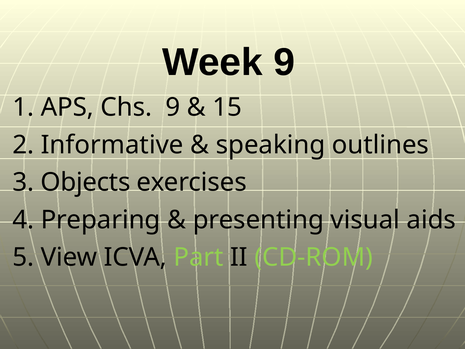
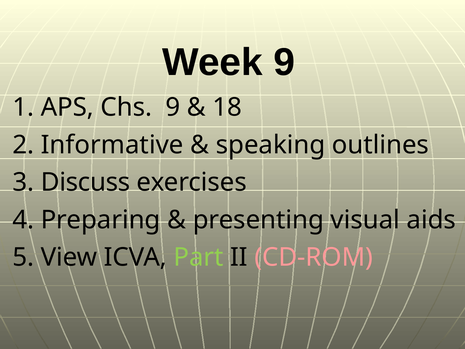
15: 15 -> 18 (227, 107)
Objects: Objects -> Discuss (85, 182)
CD-ROM colour: light green -> pink (314, 257)
